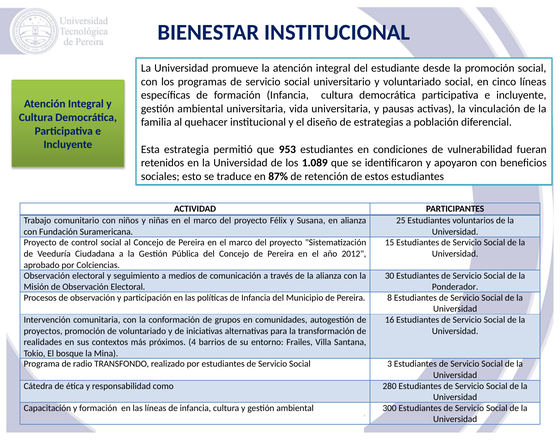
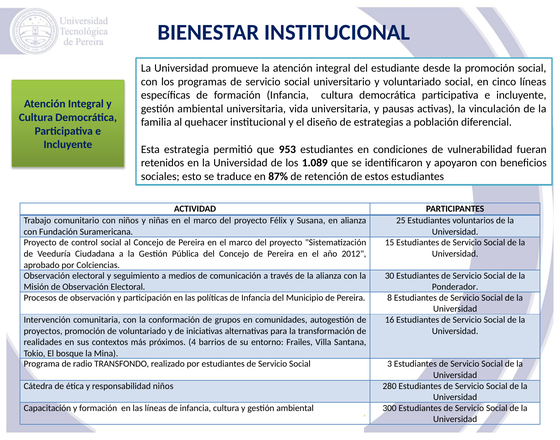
responsabilidad como: como -> niños (163, 386)
